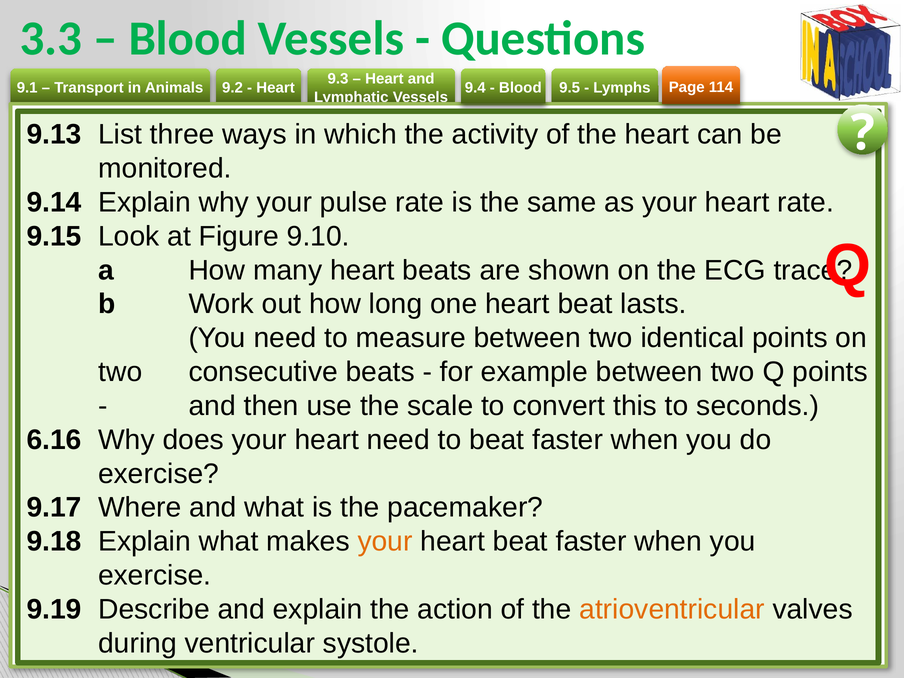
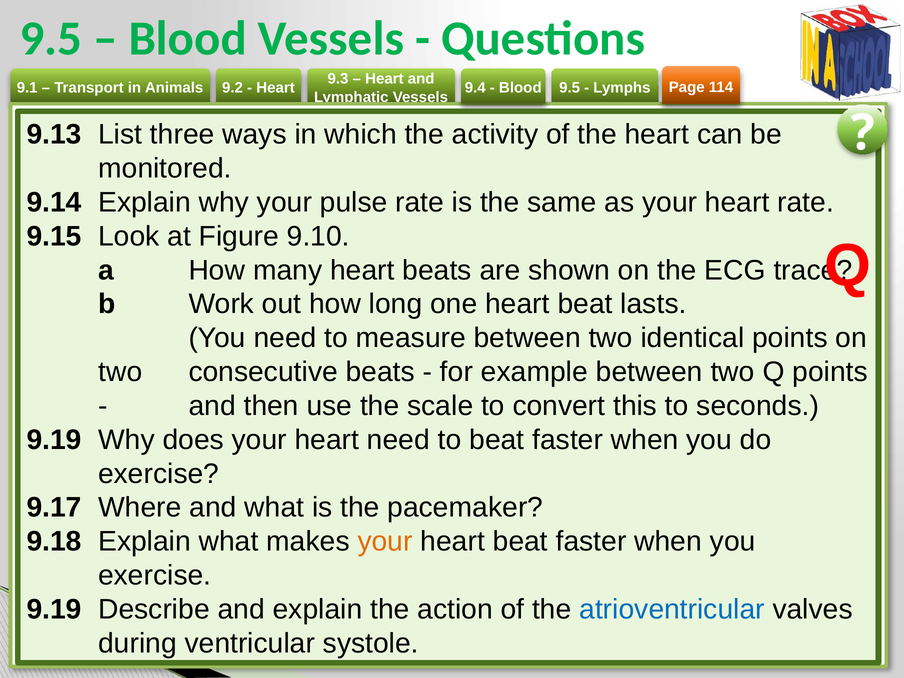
3.3: 3.3 -> 9.5 (51, 39)
6.16: 6.16 -> 9.19 (54, 440)
atrioventricular colour: orange -> blue (672, 609)
